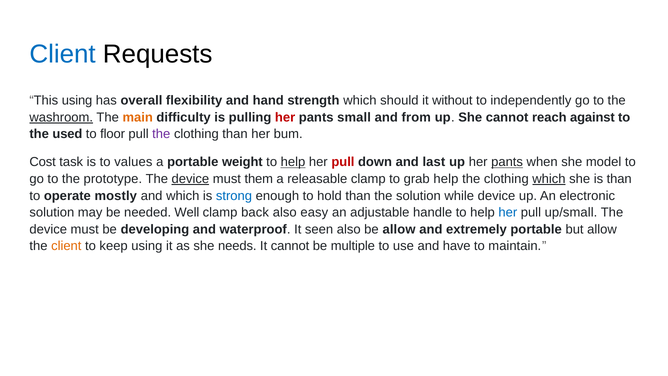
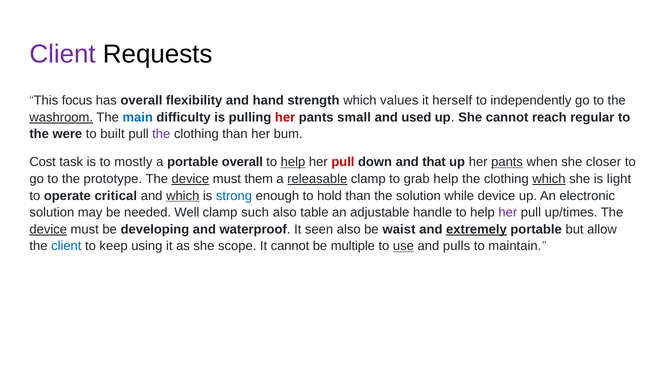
Client colour: blue -> purple (63, 54)
This using: using -> focus (77, 101)
should: should -> values (399, 101)
without: without -> herself (452, 101)
main colour: orange -> blue (138, 117)
from: from -> used (416, 117)
against: against -> regular (592, 117)
used: used -> were (67, 134)
floor: floor -> built (112, 134)
values: values -> mostly (133, 162)
portable weight: weight -> overall (242, 162)
last: last -> that (434, 162)
model: model -> closer (604, 162)
releasable underline: none -> present (317, 179)
is than: than -> light (619, 179)
mostly: mostly -> critical (116, 196)
which underline: none -> present (183, 196)
back: back -> such (255, 212)
easy: easy -> table (314, 212)
her colour: blue -> purple (508, 212)
up/small: up/small -> up/times (571, 212)
device underline: none -> present (48, 229)
be allow: allow -> waist (399, 229)
extremely underline: none -> present (476, 229)
client colour: orange -> blue (66, 246)
needs: needs -> scope (237, 246)
use underline: none -> present (403, 246)
have: have -> pulls (457, 246)
